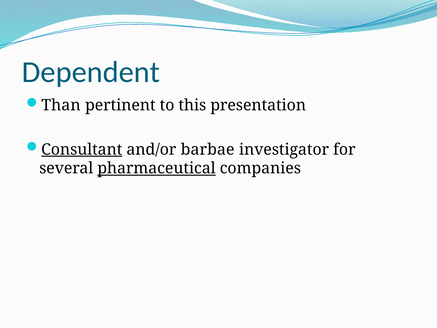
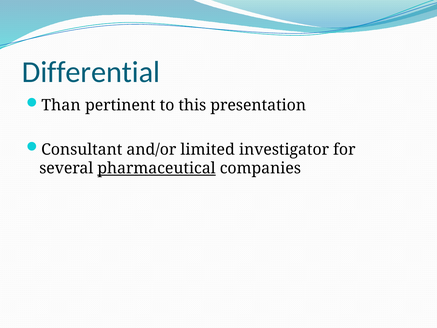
Dependent: Dependent -> Differential (91, 72)
Consultant underline: present -> none (82, 149)
barbae: barbae -> limited (208, 149)
